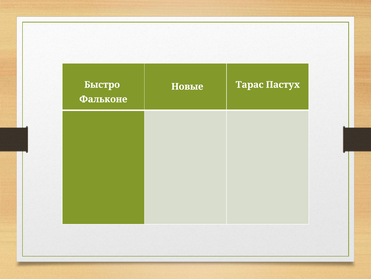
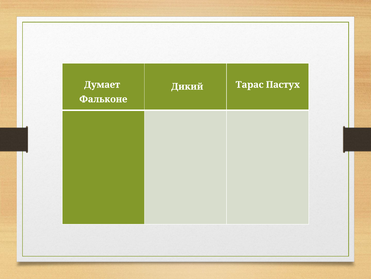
Быстро: Быстро -> Думает (102, 84)
Новые: Новые -> Дикий (187, 86)
